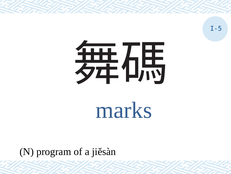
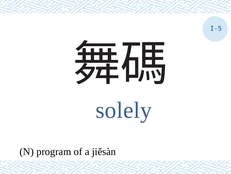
marks: marks -> solely (124, 110)
